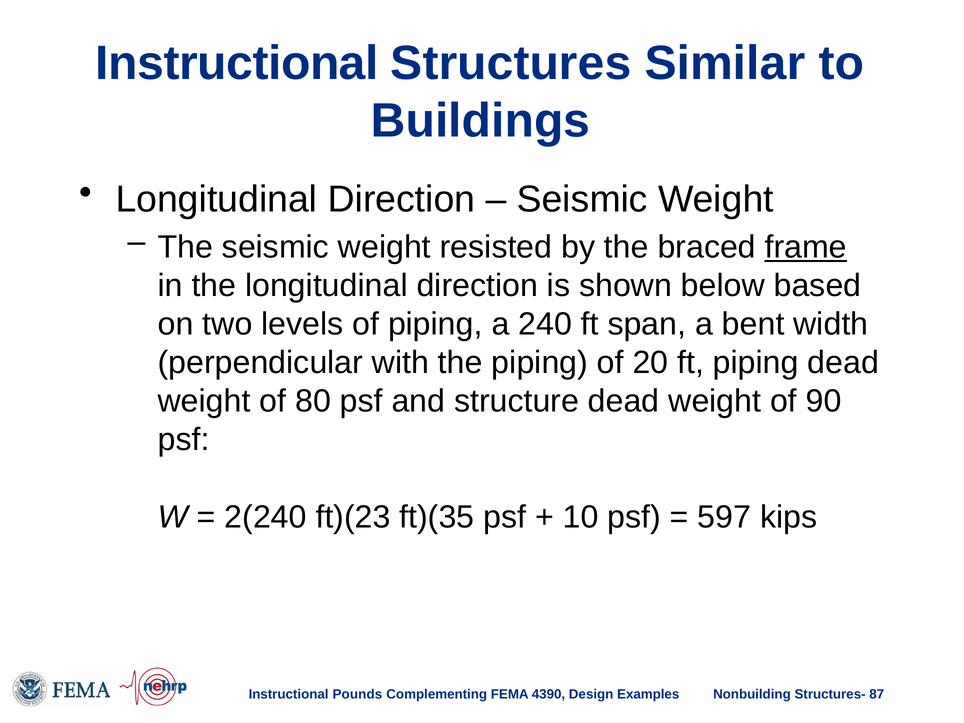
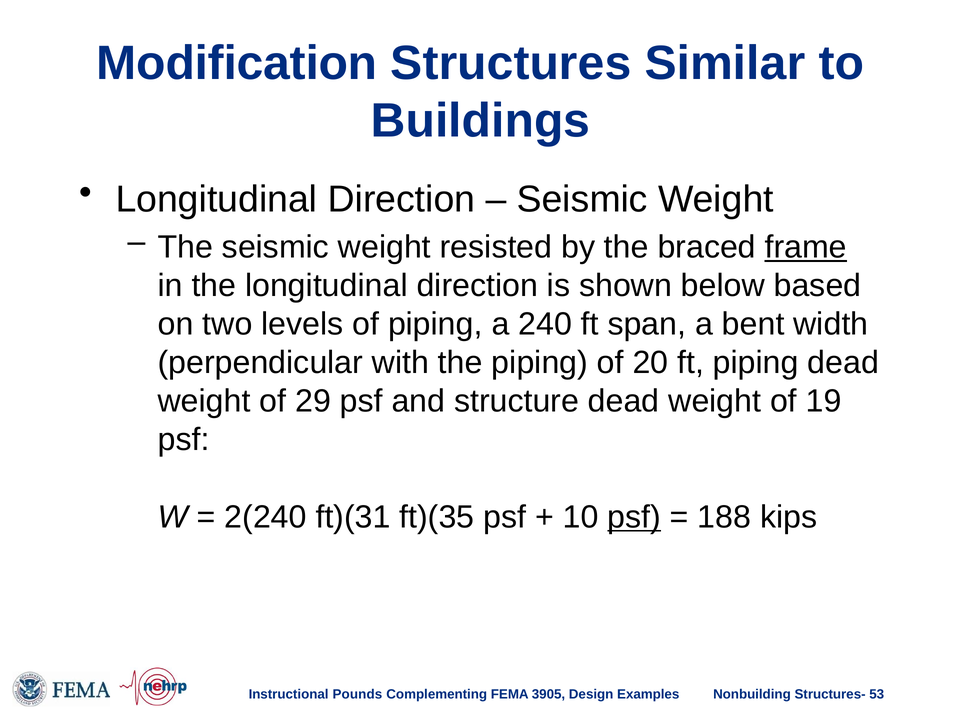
Instructional: Instructional -> Modification (237, 63)
80: 80 -> 29 (313, 401)
90: 90 -> 19 (824, 401)
ft)(23: ft)(23 -> ft)(31 (353, 517)
psf underline: none -> present (634, 517)
597: 597 -> 188 (724, 517)
4390: 4390 -> 3905 (548, 694)
87: 87 -> 53 (877, 694)
